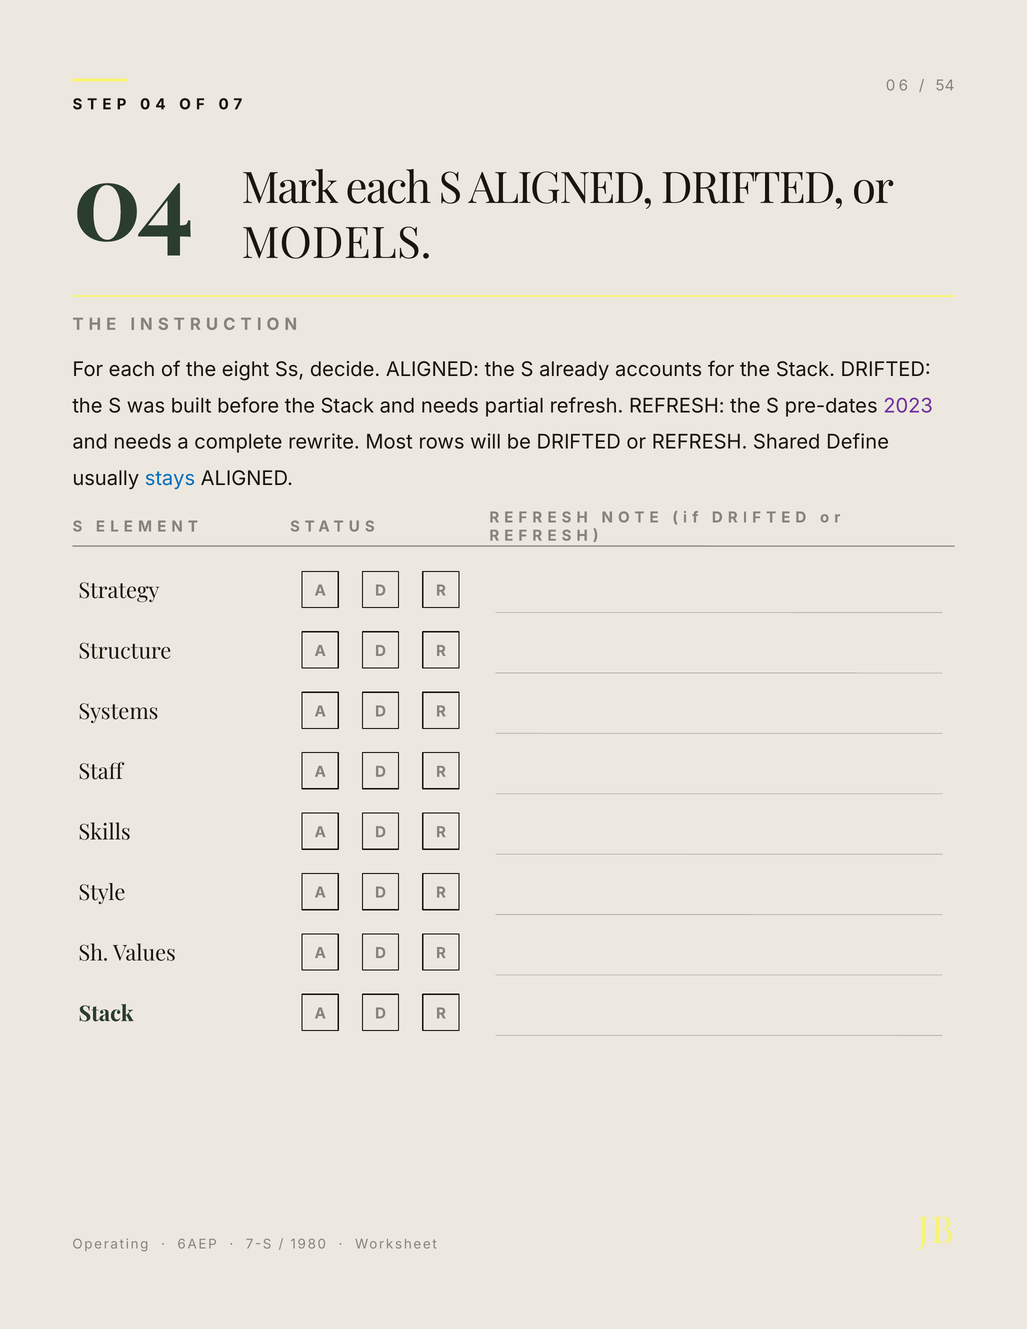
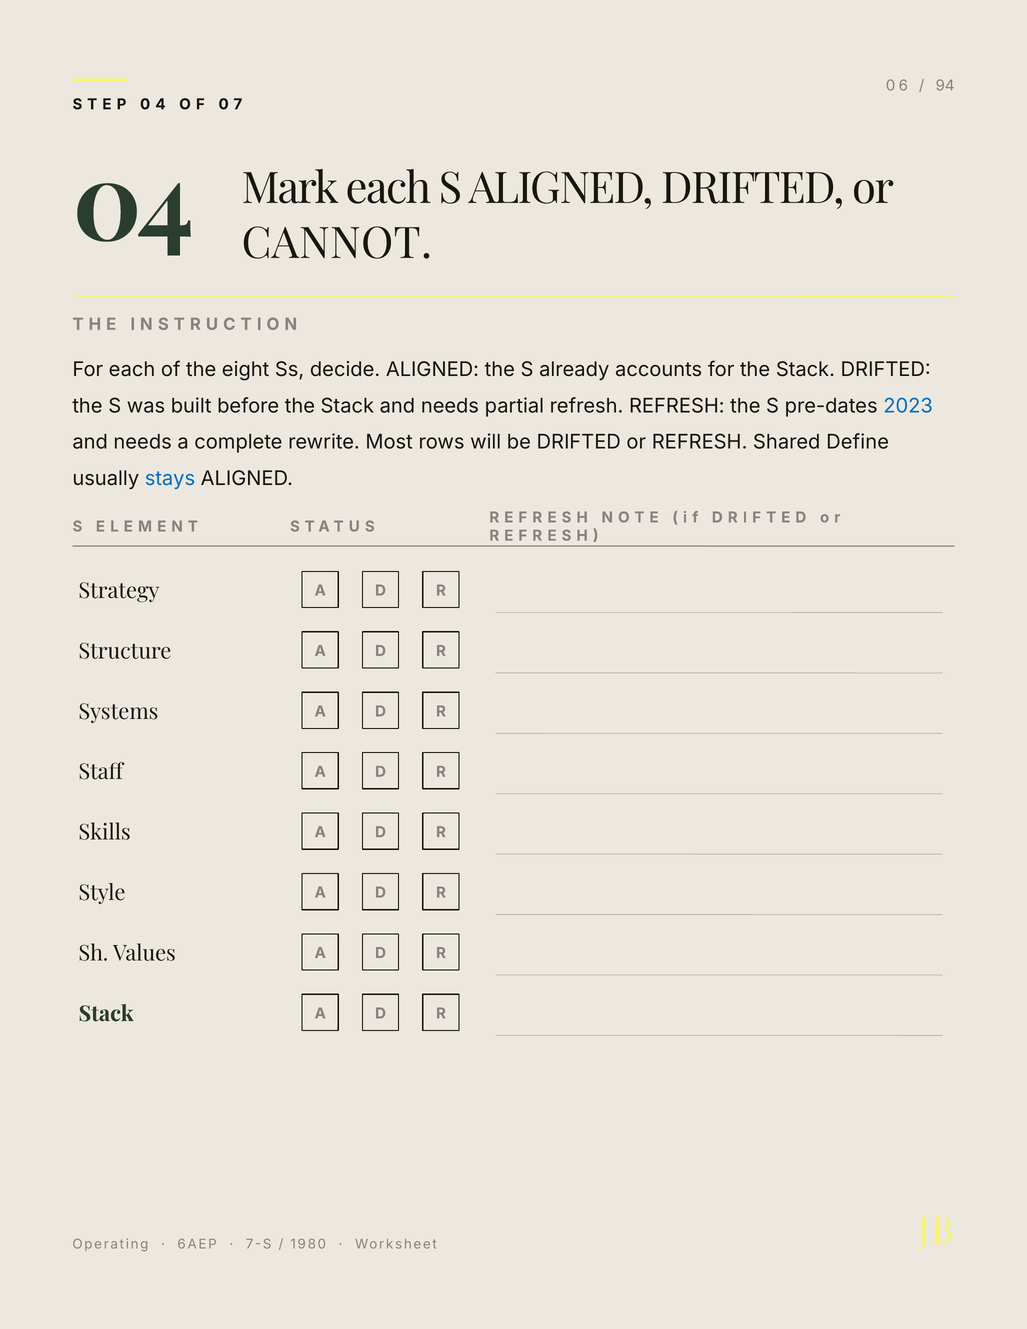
54: 54 -> 94 (945, 86)
MODELS: MODELS -> CANNOT (337, 244)
2023 colour: purple -> blue (908, 406)
